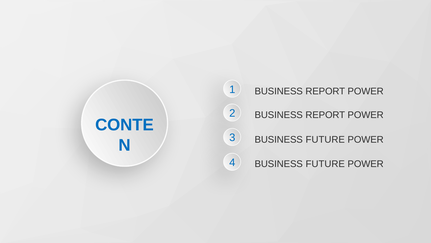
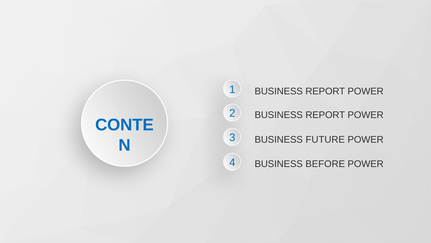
FUTURE: FUTURE -> BEFORE (325, 164)
